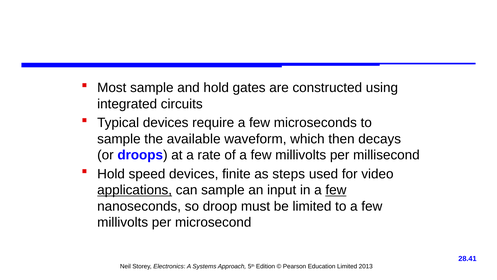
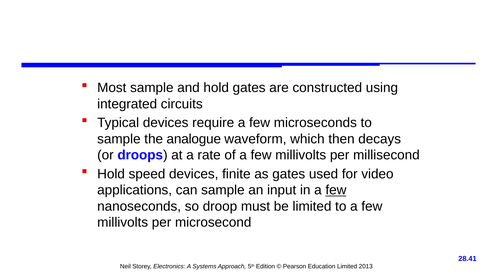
available: available -> analogue (194, 139)
as steps: steps -> gates (289, 174)
applications underline: present -> none (135, 190)
